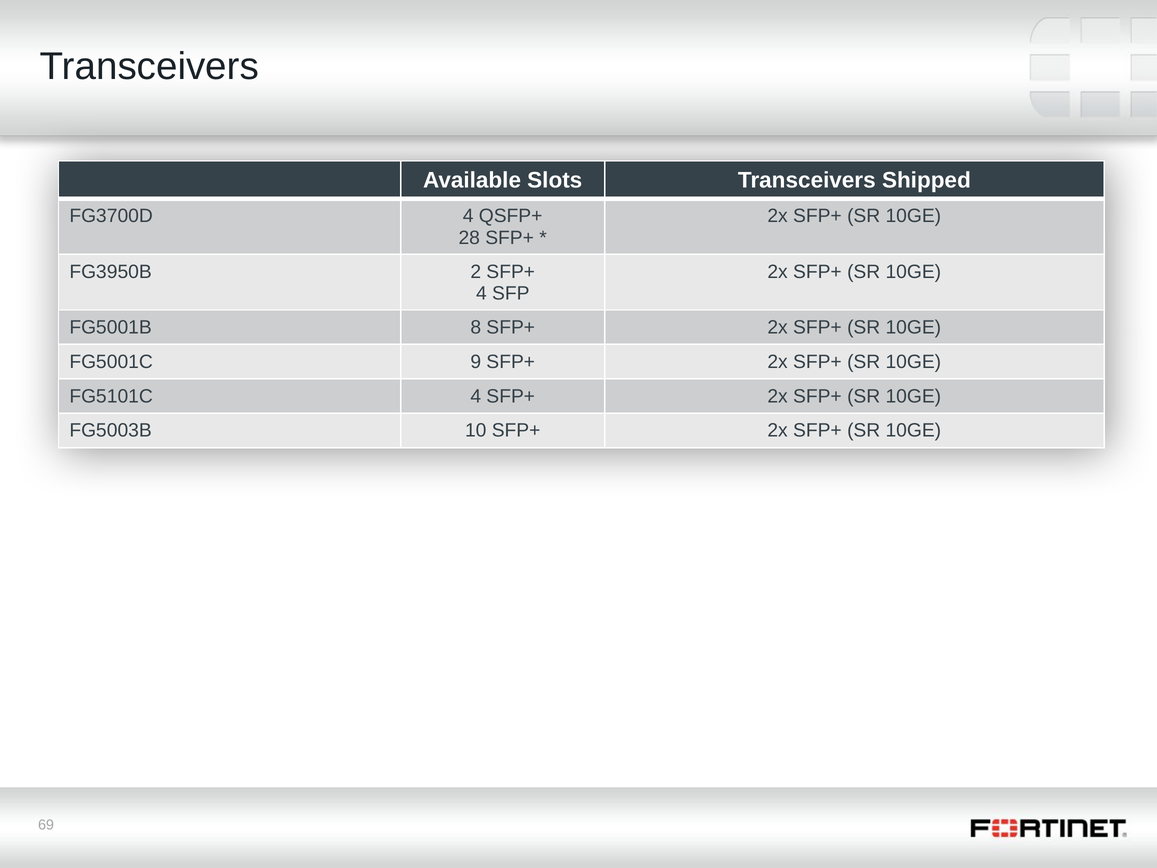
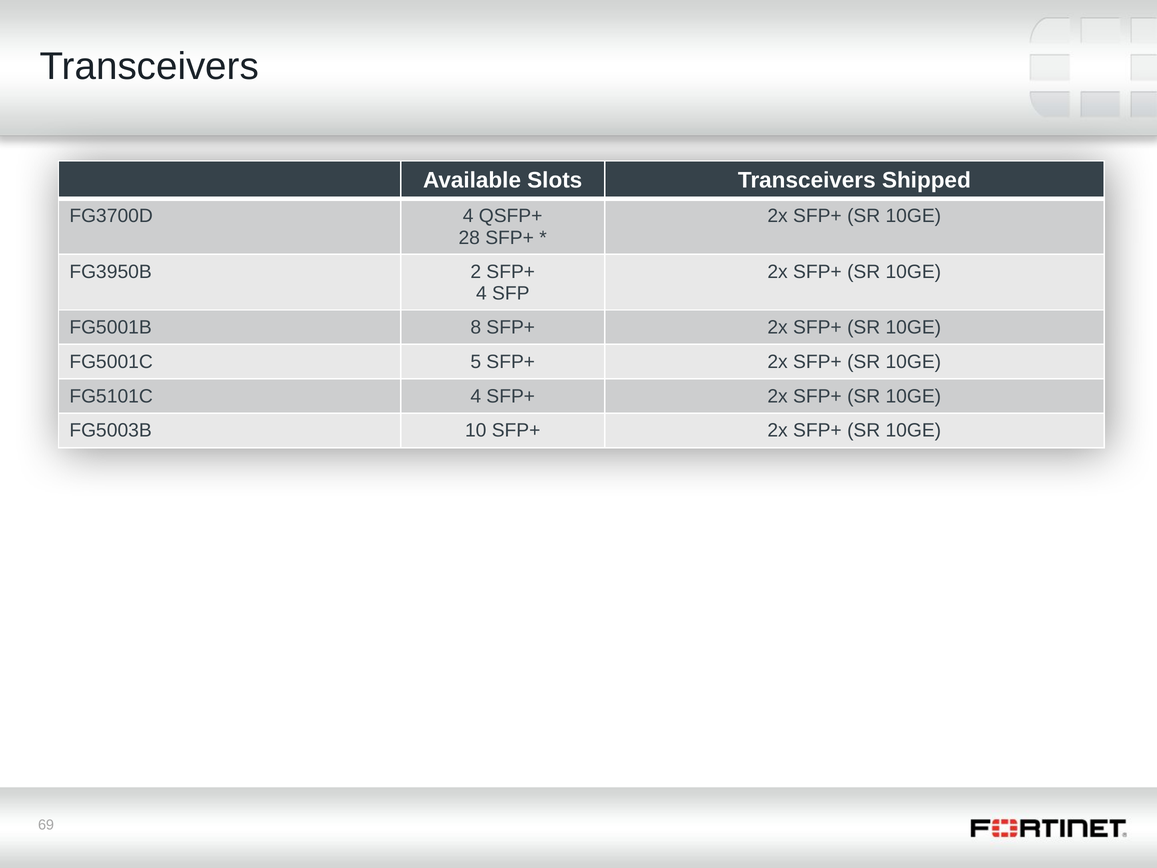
9: 9 -> 5 (476, 362)
